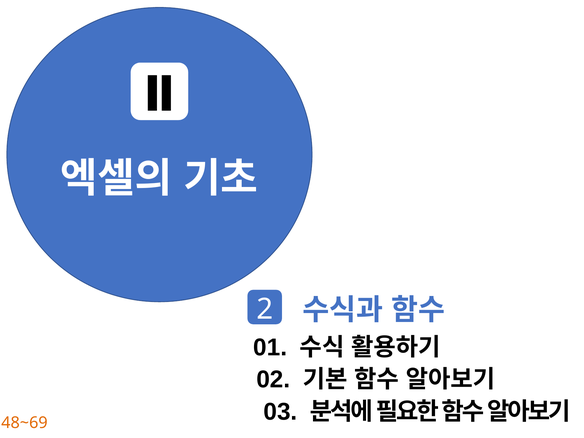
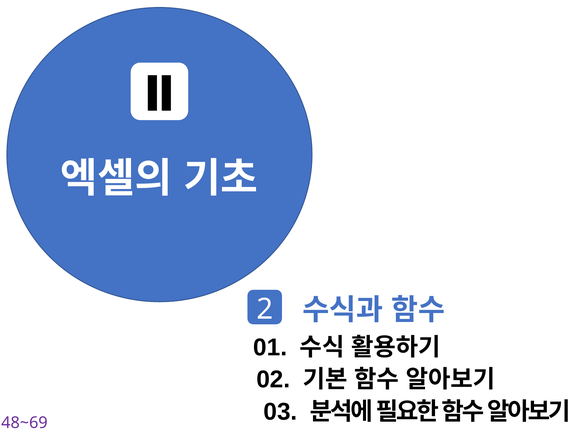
48~69 colour: orange -> purple (24, 423)
